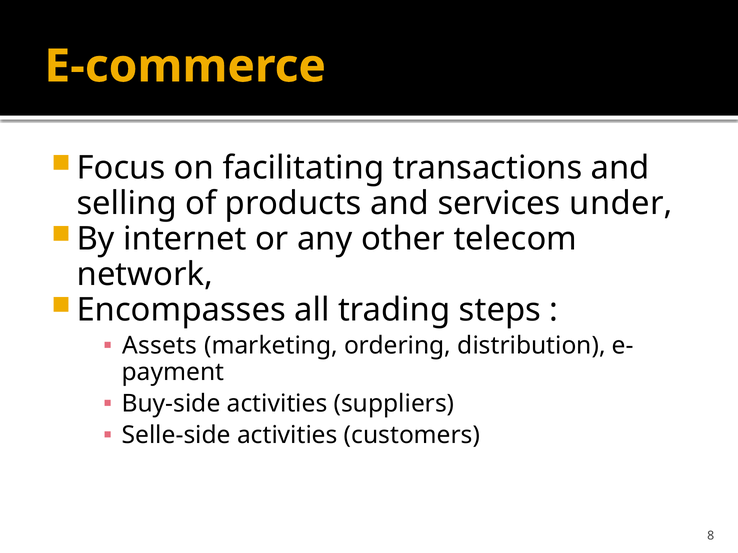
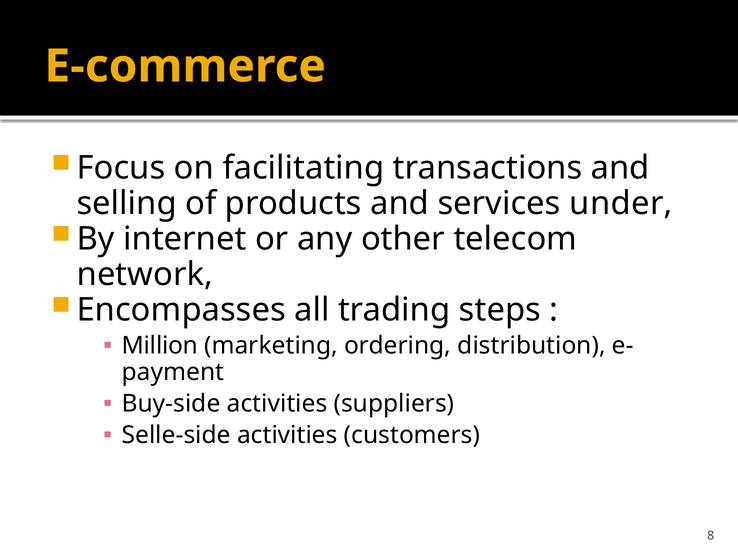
Assets: Assets -> Million (160, 346)
